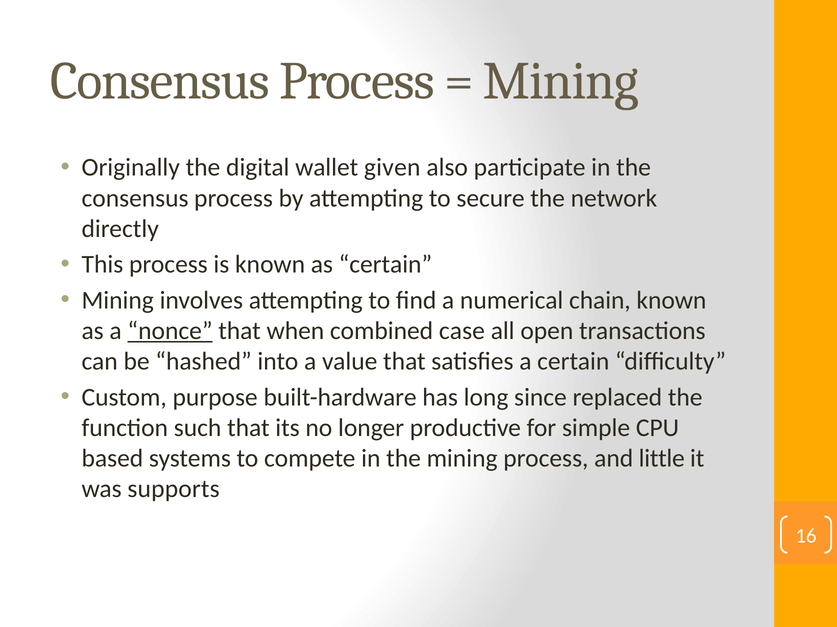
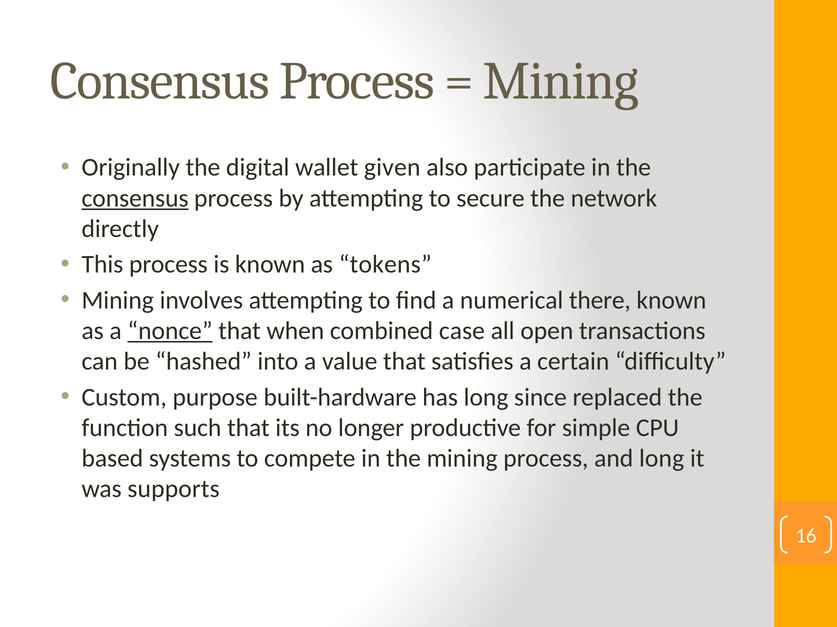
consensus underline: none -> present (135, 198)
as certain: certain -> tokens (385, 265)
chain: chain -> there (600, 301)
and little: little -> long (662, 459)
